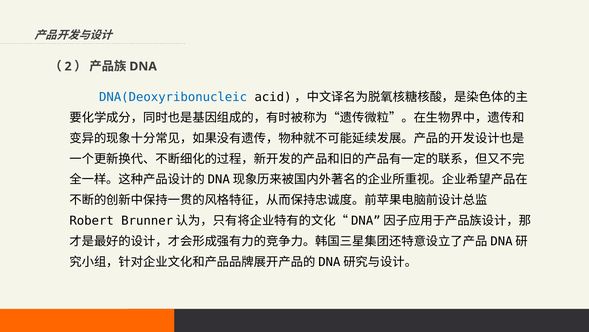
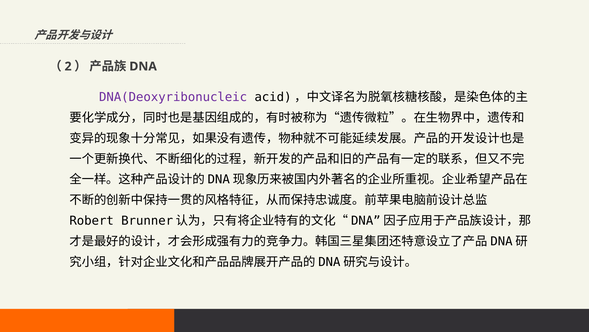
DNA(Deoxyribonucleic colour: blue -> purple (173, 97)
